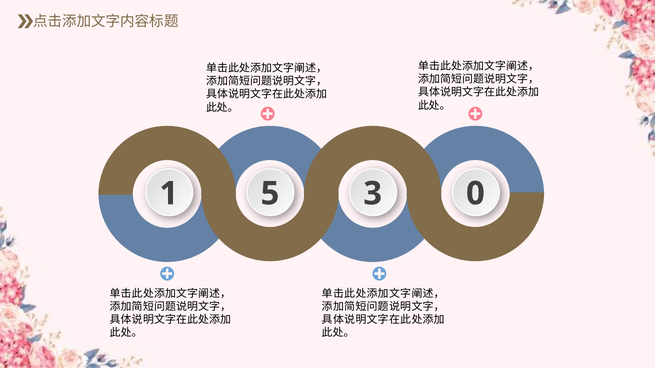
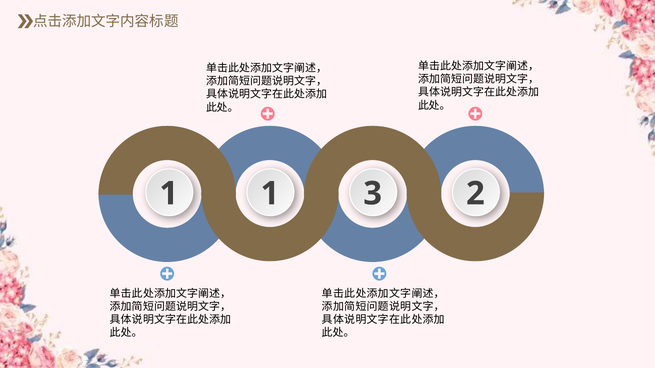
1 5: 5 -> 1 (270, 194)
0: 0 -> 2 (475, 194)
